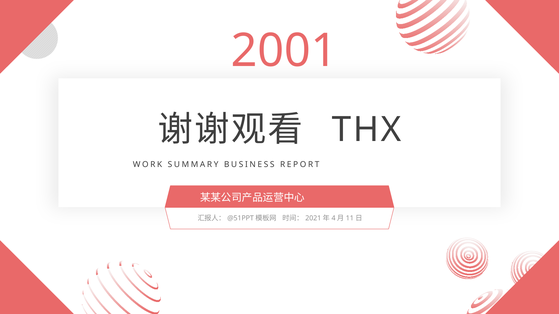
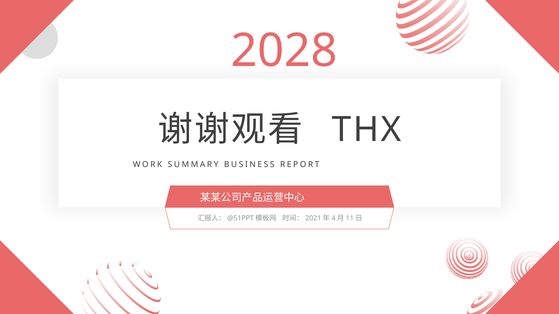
2001: 2001 -> 2028 (284, 51)
